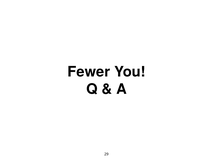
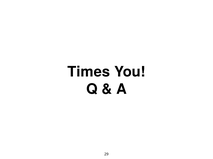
Fewer: Fewer -> Times (89, 72)
